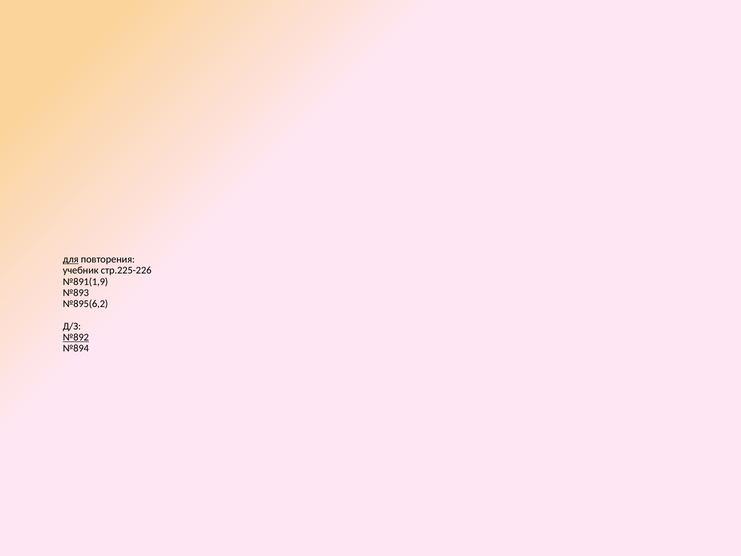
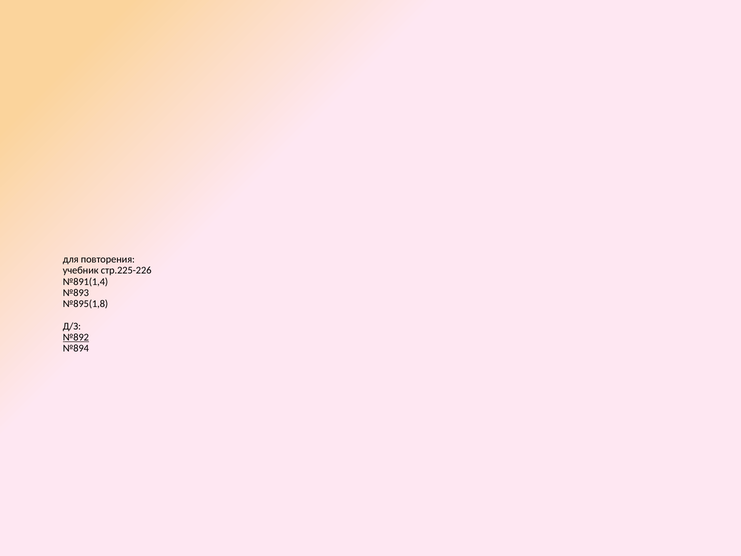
для underline: present -> none (71, 259)
№891(1,9: №891(1,9 -> №891(1,4 (85, 282)
№895(6,2: №895(6,2 -> №895(1,8 (85, 304)
